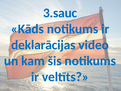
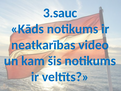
deklarācijas: deklarācijas -> neatkarības (43, 45)
